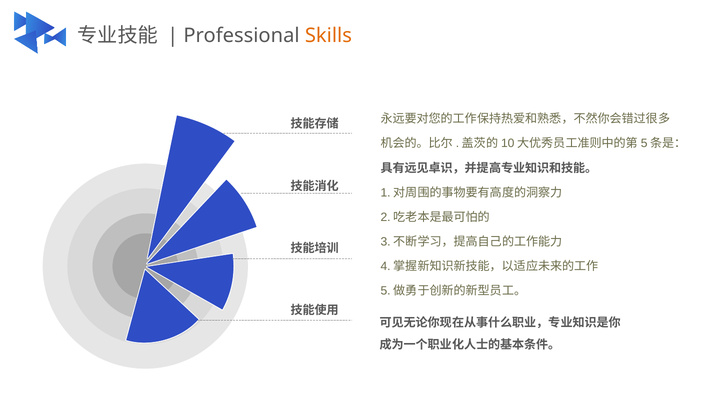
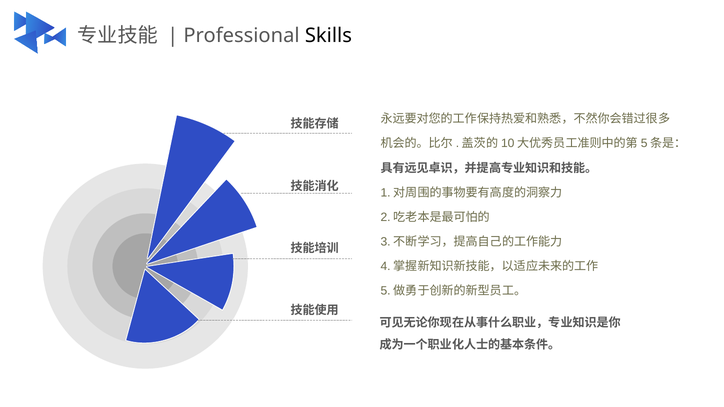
Skills colour: orange -> black (328, 36)
